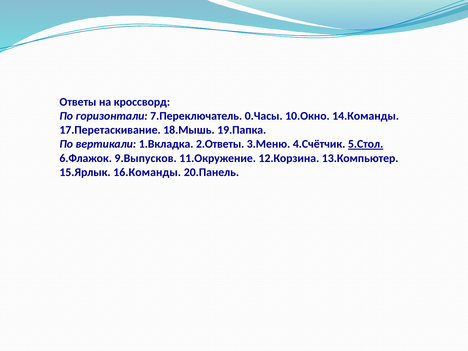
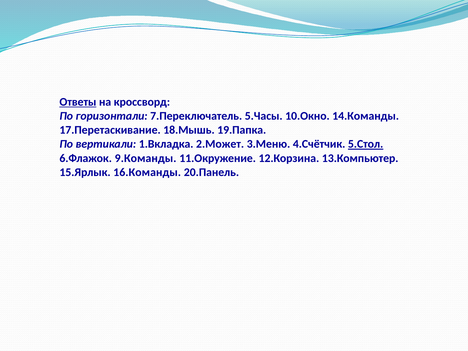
Ответы underline: none -> present (78, 102)
0.Часы: 0.Часы -> 5.Часы (264, 116)
2.Ответы: 2.Ответы -> 2.Может (220, 144)
9.Выпусков: 9.Выпусков -> 9.Команды (146, 158)
